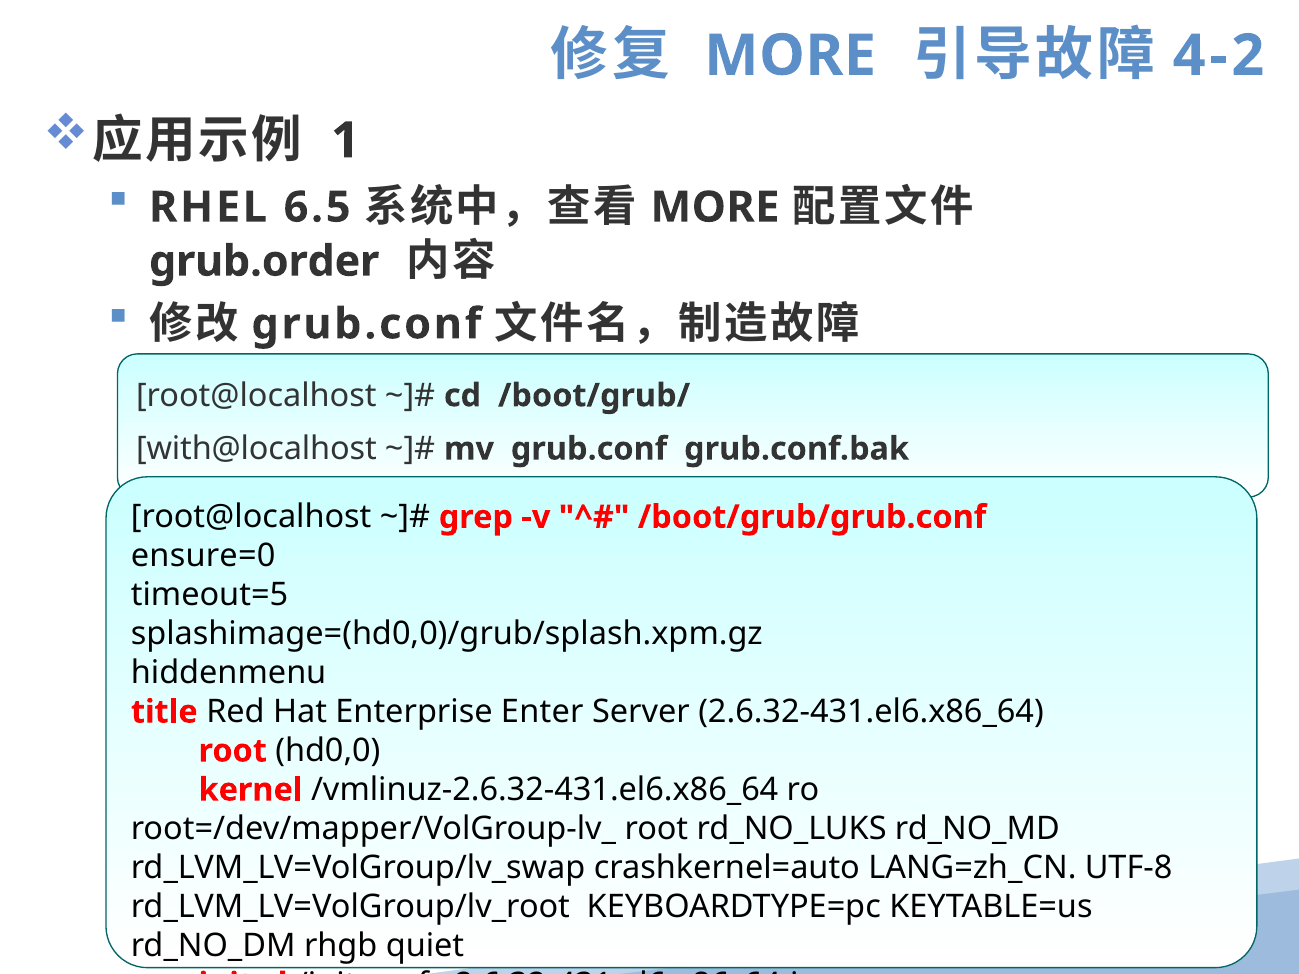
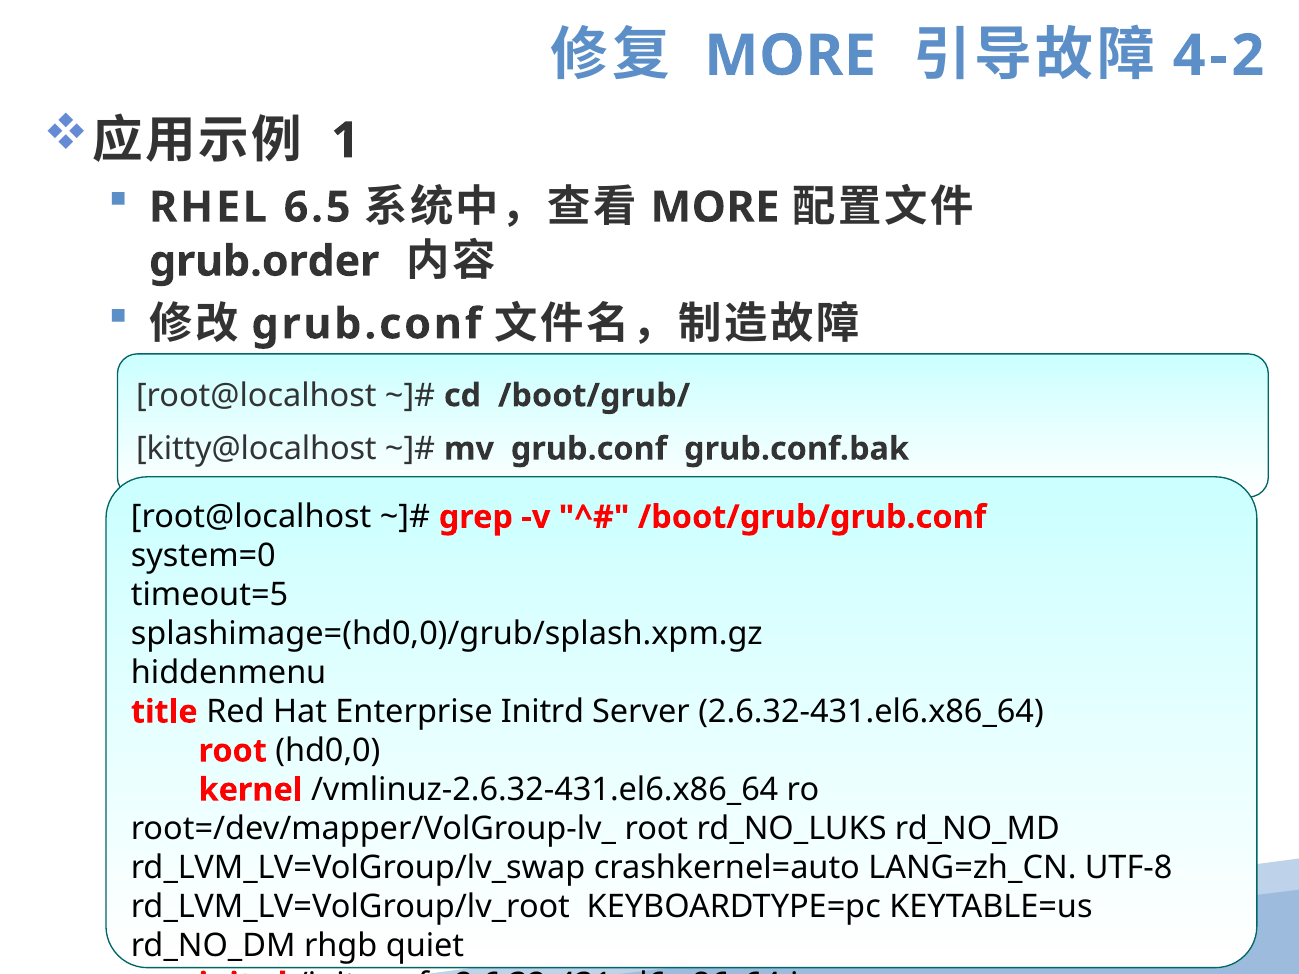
with@localhost: with@localhost -> kitty@localhost (256, 449)
ensure=0: ensure=0 -> system=0 (203, 556)
Enterprise Enter: Enter -> Initrd (542, 712)
